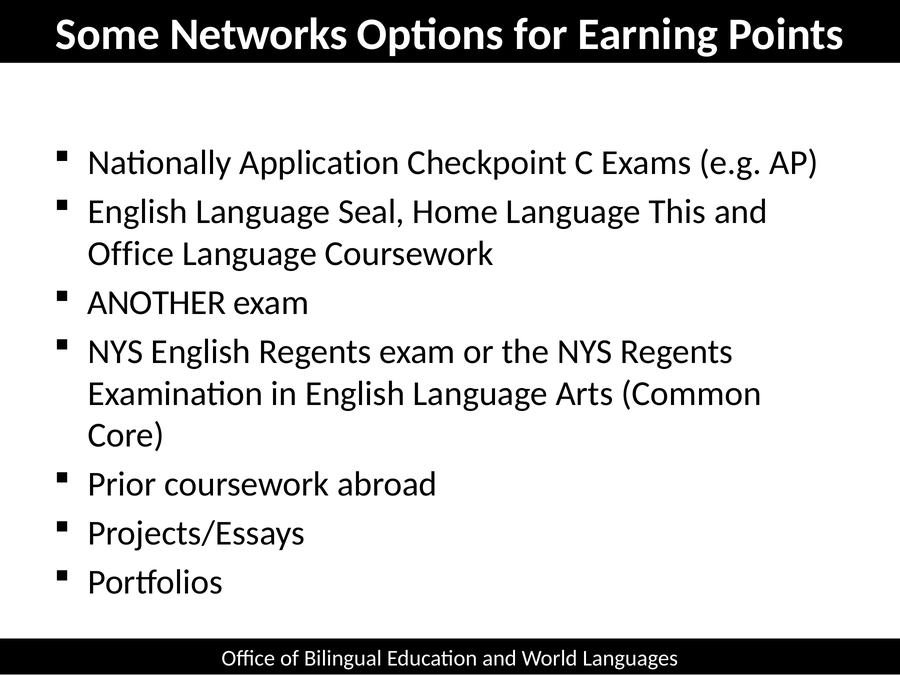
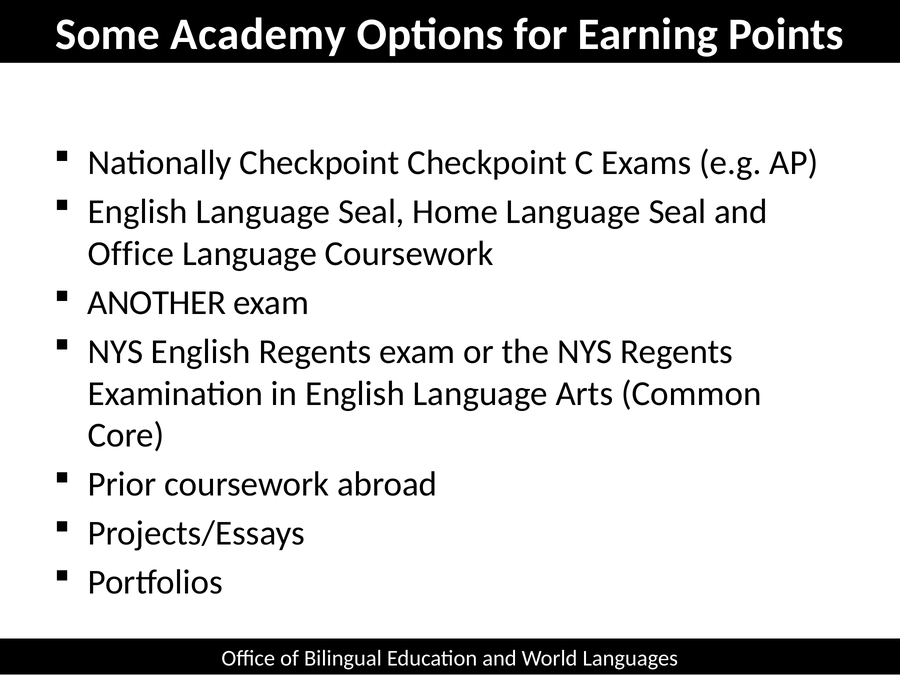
Networks: Networks -> Academy (258, 35)
Nationally Application: Application -> Checkpoint (319, 163)
Home Language This: This -> Seal (677, 212)
